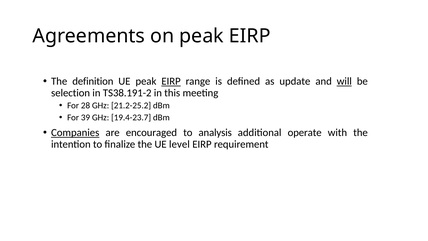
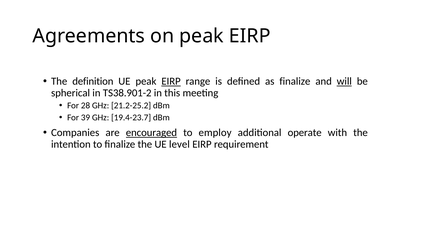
as update: update -> finalize (295, 81)
selection: selection -> spherical (71, 93)
TS38.191-2: TS38.191-2 -> TS38.901-2 (127, 93)
Companies underline: present -> none (75, 132)
encouraged underline: none -> present (151, 132)
analysis: analysis -> employ (215, 132)
